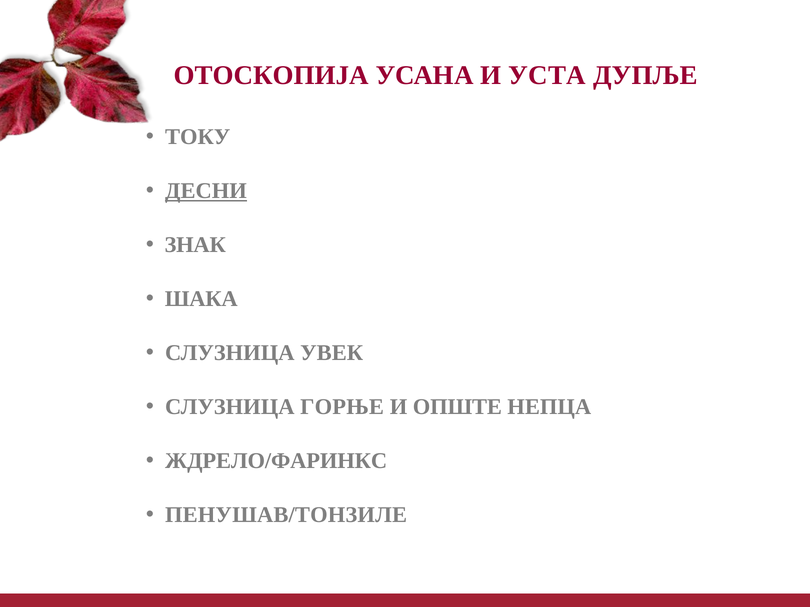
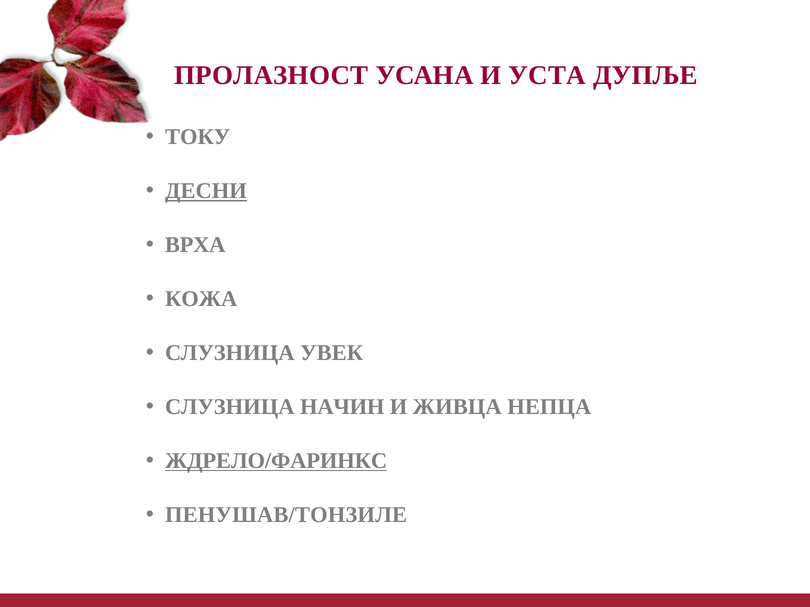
ОТОСКОПИЈА: ОТОСКОПИЈА -> ПРОЛАЗНОСТ (271, 75)
ЗНАК: ЗНАК -> ВРХА (195, 245)
ШАКА: ШАКА -> КОЖА (201, 299)
ГОРЊЕ: ГОРЊЕ -> НАЧИН (342, 407)
ОПШТЕ: ОПШТЕ -> ЖИВЦА (457, 407)
ЖДРЕЛО/ФАРИНКС underline: none -> present (276, 461)
